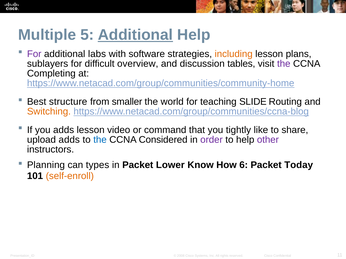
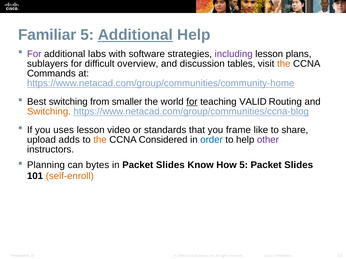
Multiple: Multiple -> Familiar (47, 35)
including colour: orange -> purple (234, 54)
the colour: purple -> orange (284, 64)
Completing: Completing -> Commands (51, 74)
Best structure: structure -> switching (68, 102)
for underline: none -> present (192, 102)
SLIDE: SLIDE -> VALID (253, 102)
you adds: adds -> uses (64, 130)
command: command -> standards (165, 130)
tightly: tightly -> frame (238, 130)
the colour: blue -> orange (100, 140)
order colour: purple -> blue (212, 140)
types: types -> bytes (98, 165)
in Packet Lower: Lower -> Slides (170, 165)
How 6: 6 -> 5 (244, 165)
Today: Today -> Slides (299, 165)
